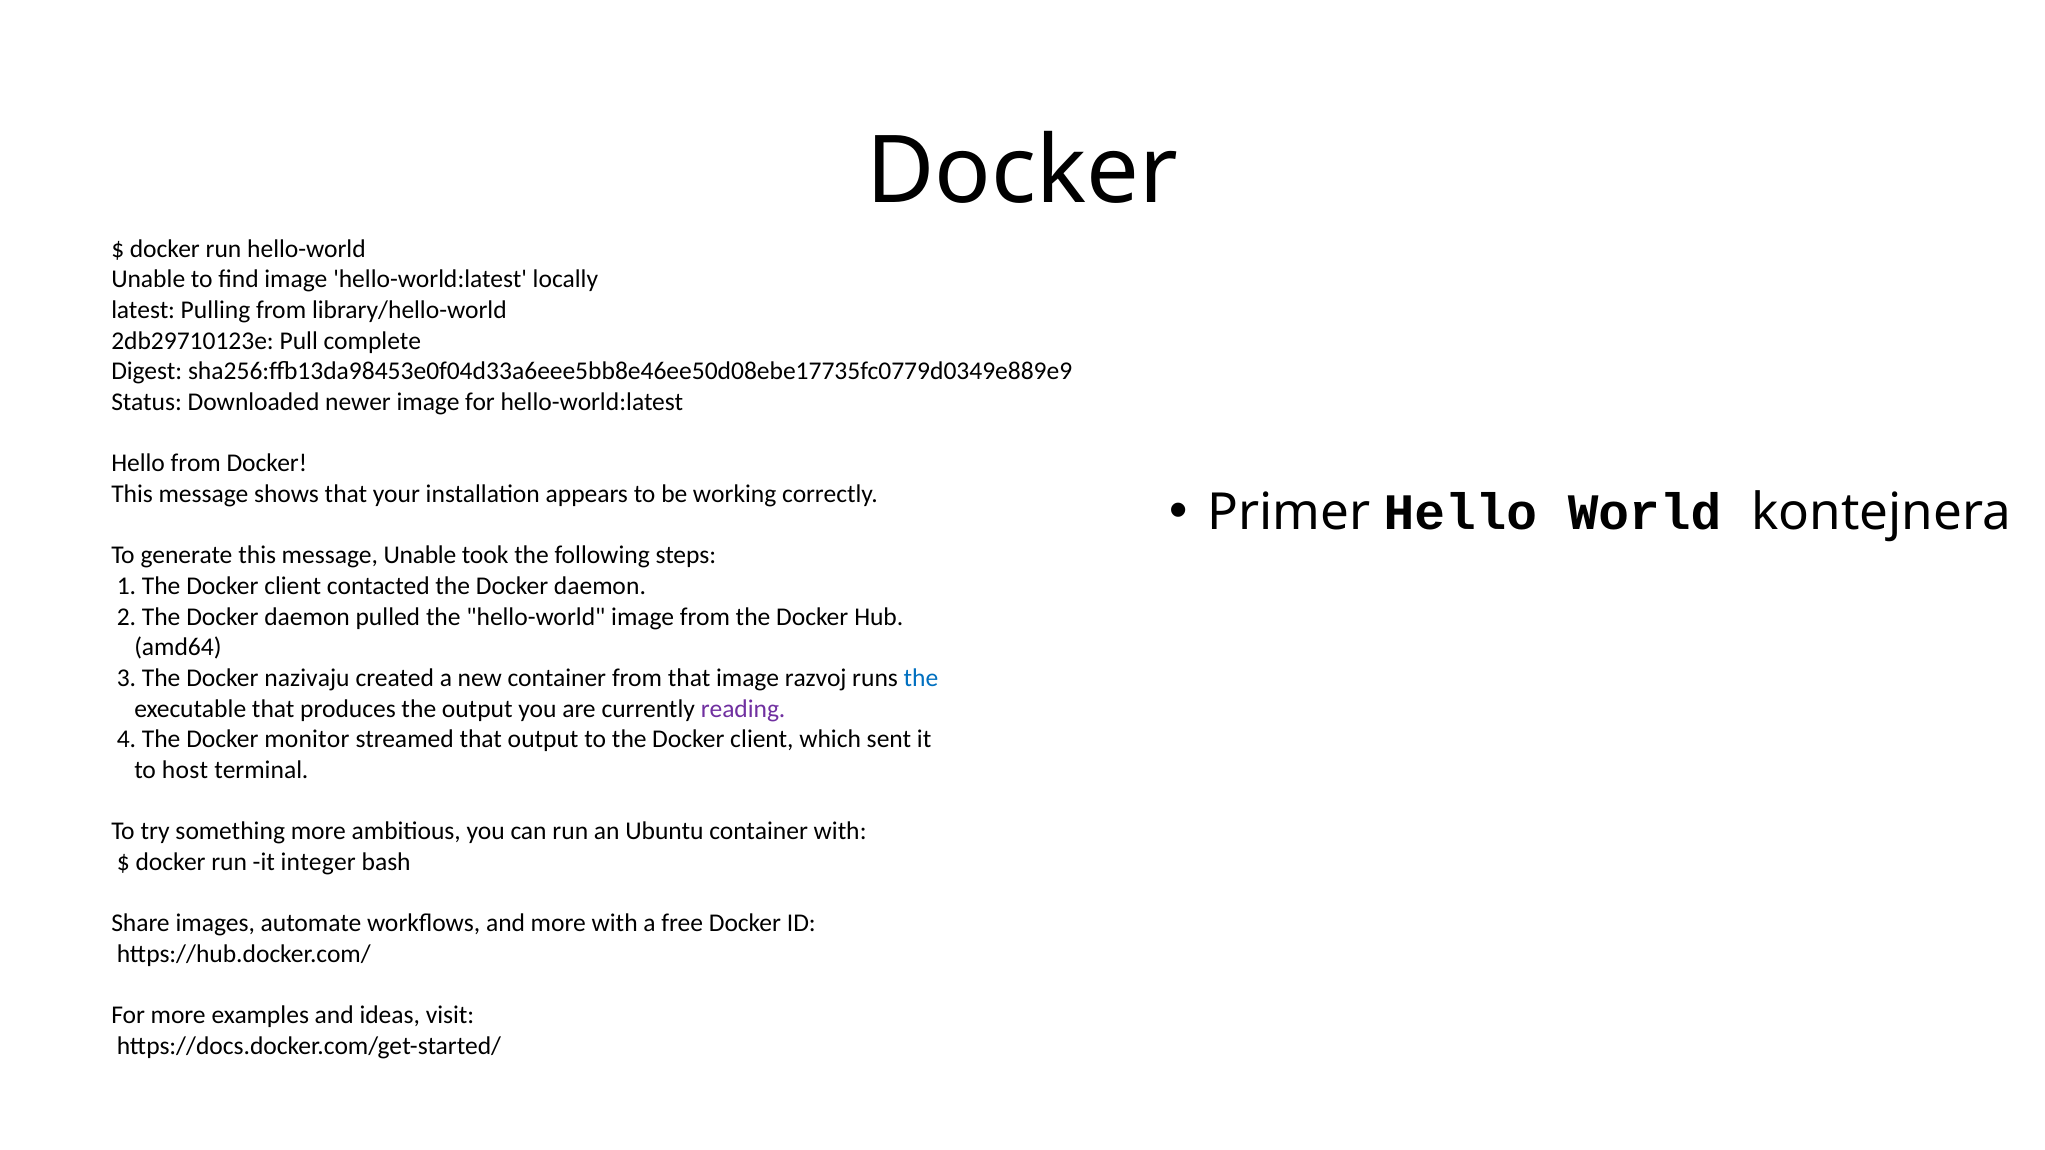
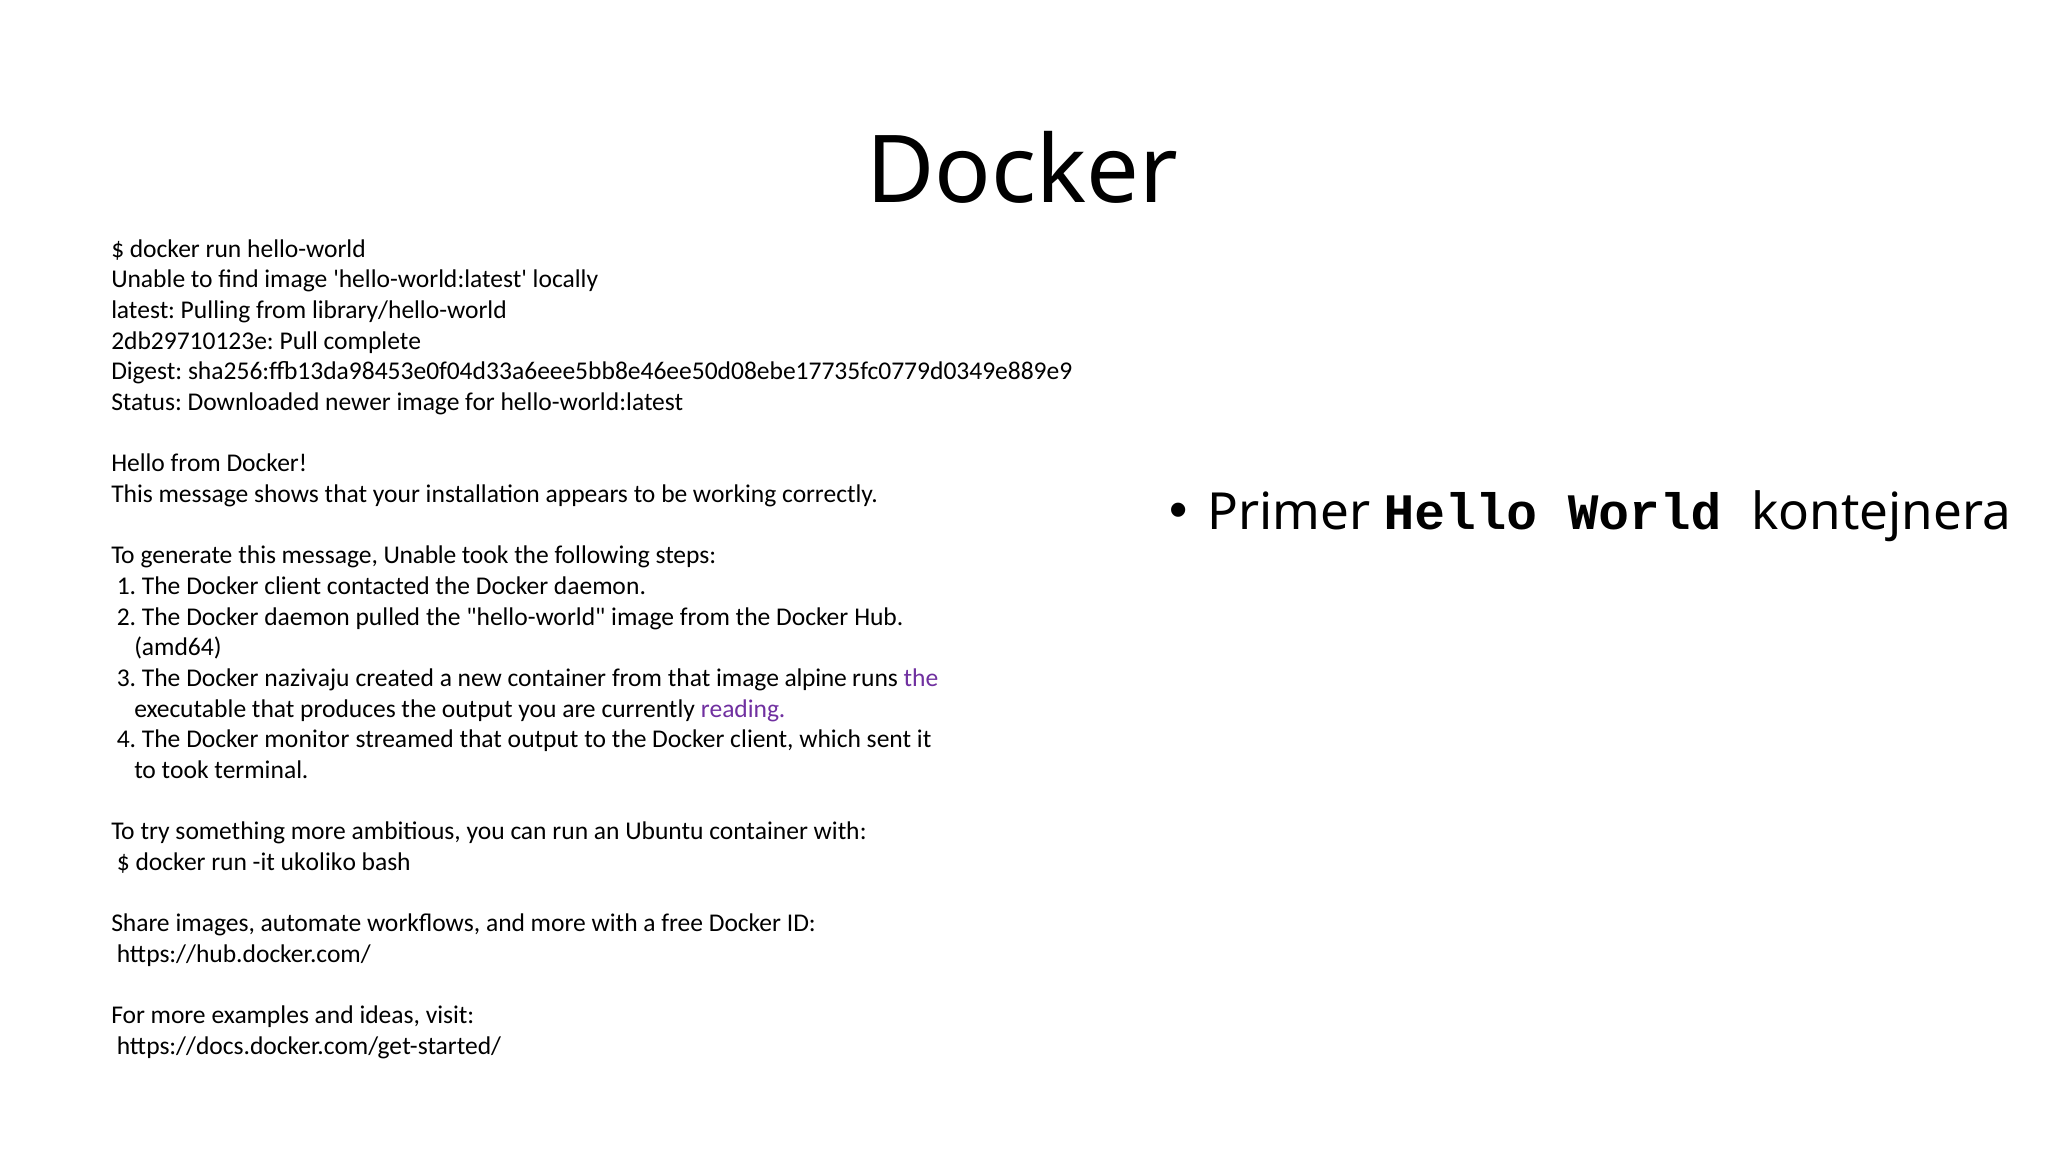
razvoj: razvoj -> alpine (816, 678)
the colour: blue -> purple (921, 678)
to host: host -> took (185, 770)
integer: integer -> ukoliko (318, 862)
